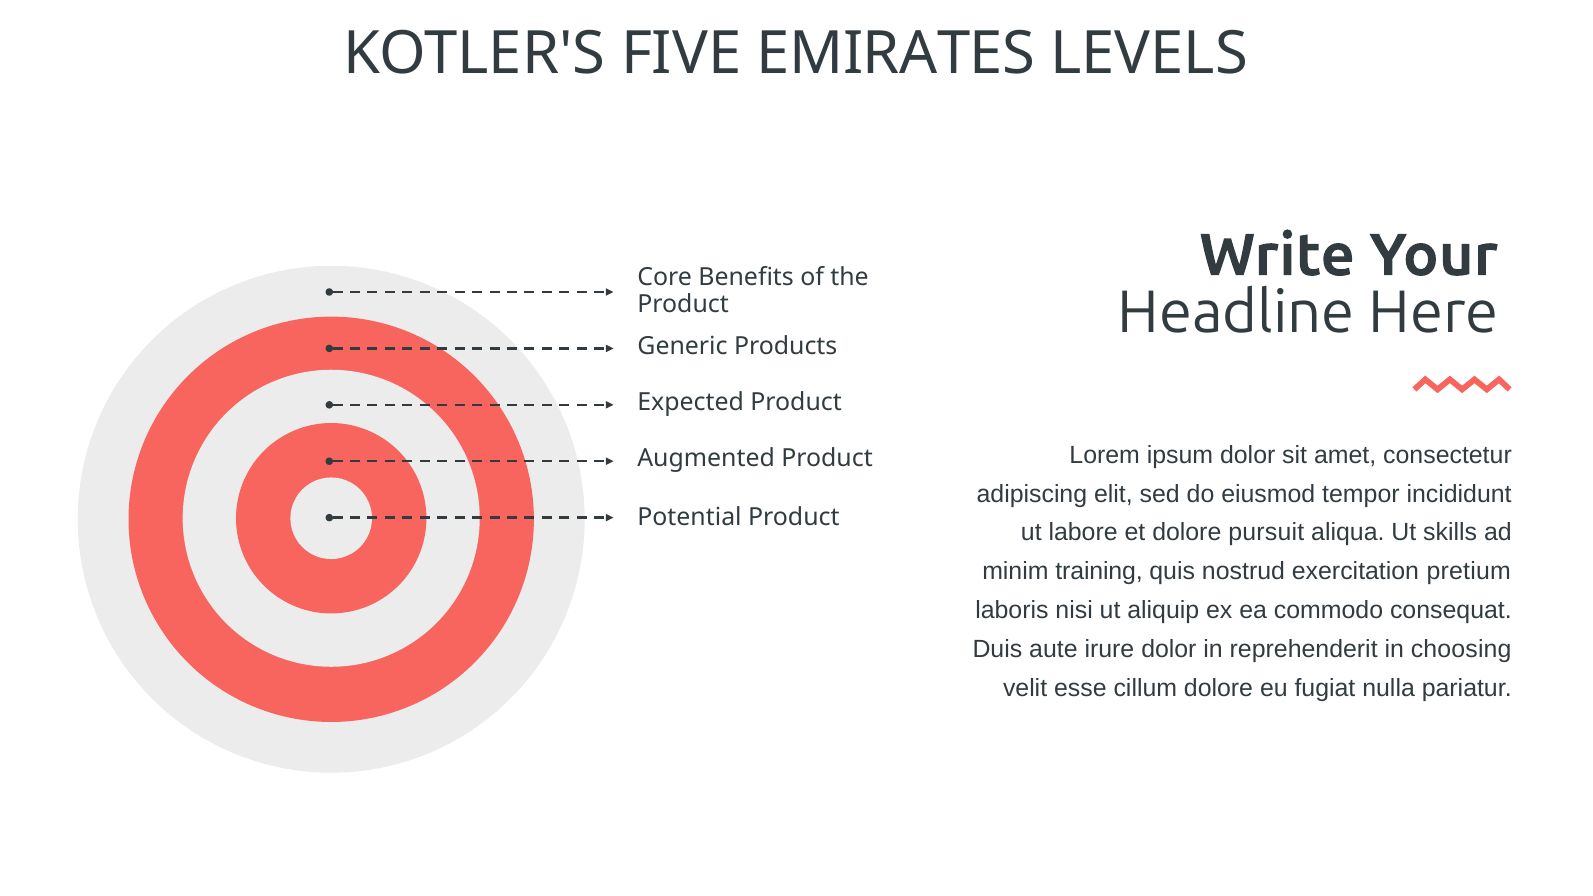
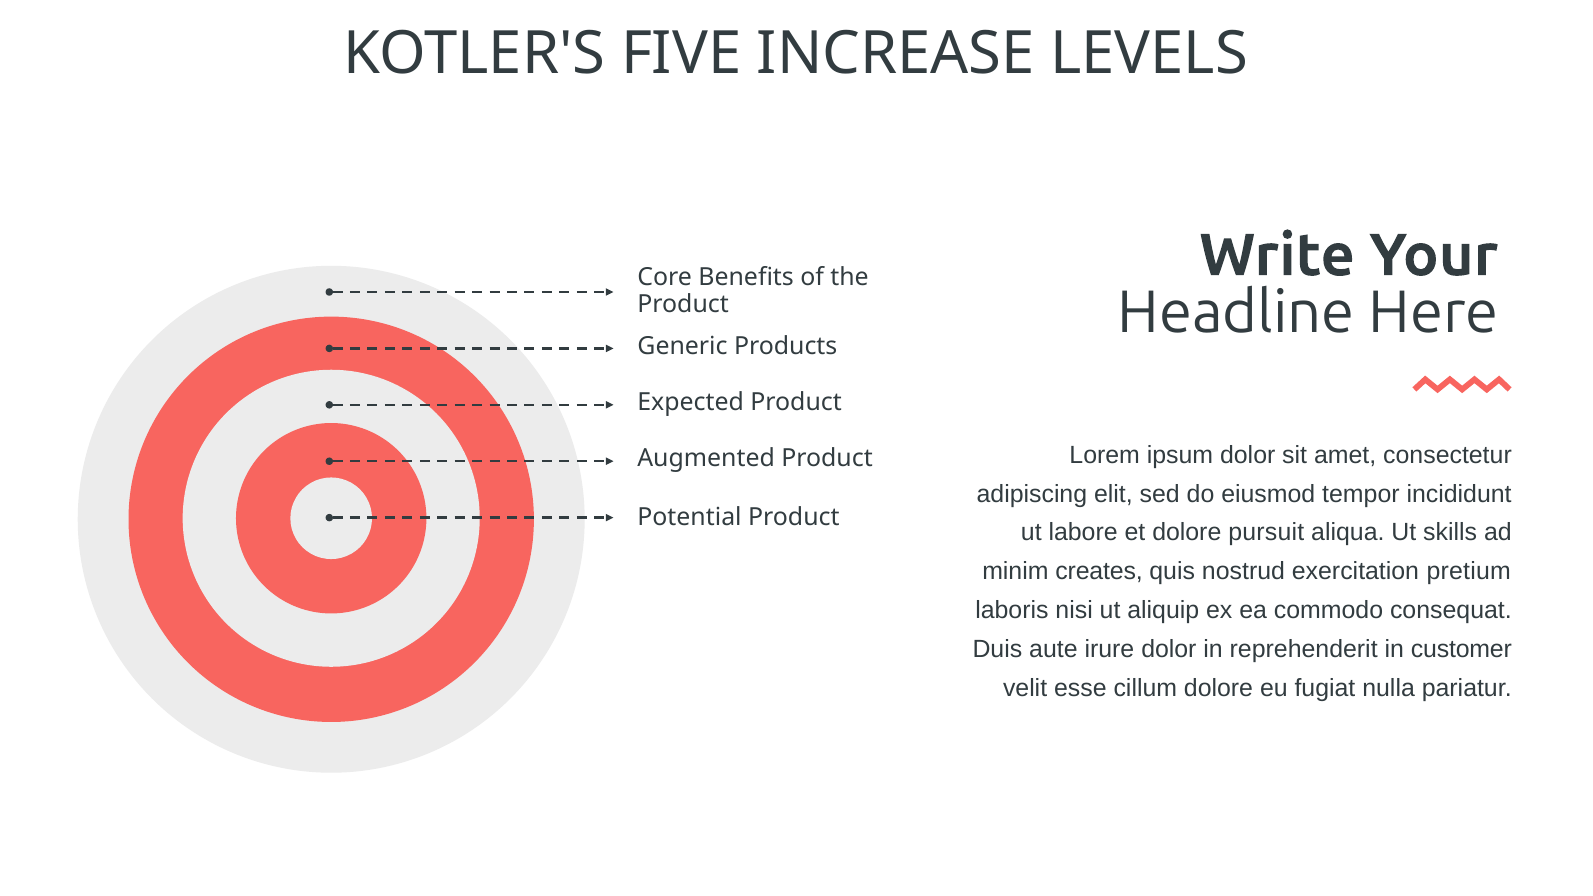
EMIRATES: EMIRATES -> INCREASE (896, 53)
training: training -> creates (1099, 572)
choosing: choosing -> customer (1461, 649)
